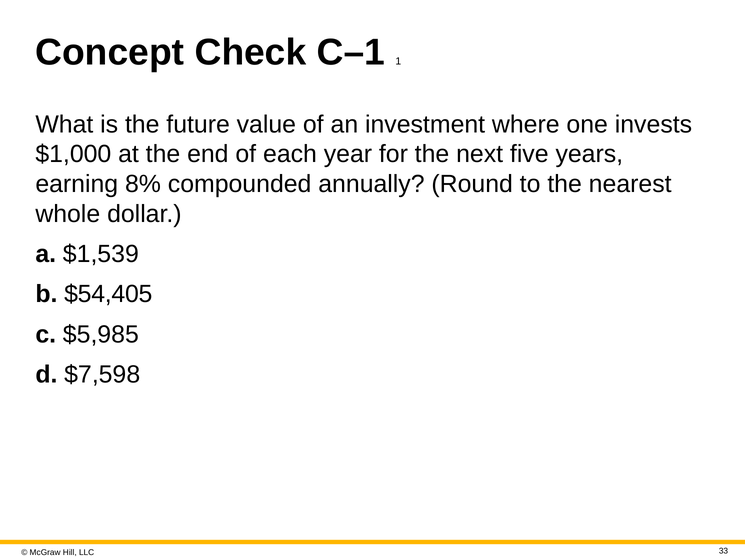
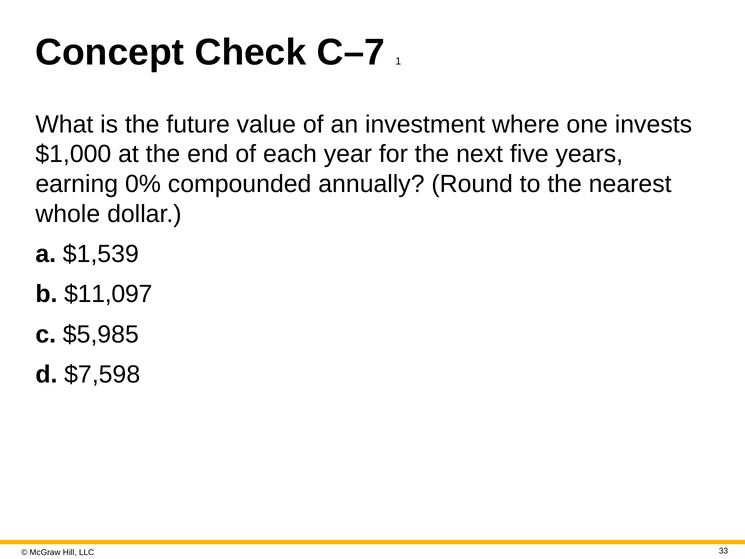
C–1: C–1 -> C–7 (351, 52)
8%: 8% -> 0% (143, 184)
$54,405: $54,405 -> $11,097 (108, 294)
